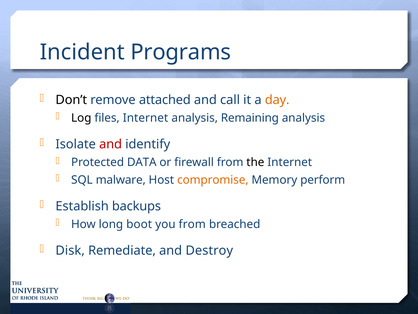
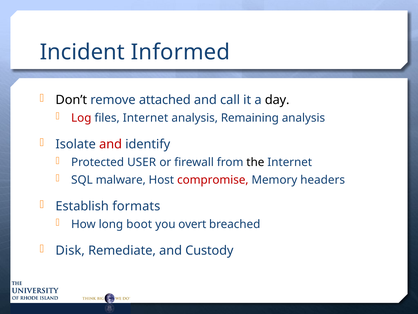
Programs: Programs -> Informed (181, 52)
day colour: orange -> black (277, 100)
Log colour: black -> red (81, 118)
DATA: DATA -> USER (142, 162)
compromise colour: orange -> red (213, 180)
perform: perform -> headers (323, 180)
backups: backups -> formats (136, 206)
you from: from -> overt (192, 224)
Destroy: Destroy -> Custody (209, 250)
